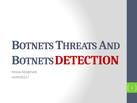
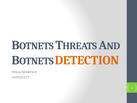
DETECTION colour: red -> orange (87, 60)
